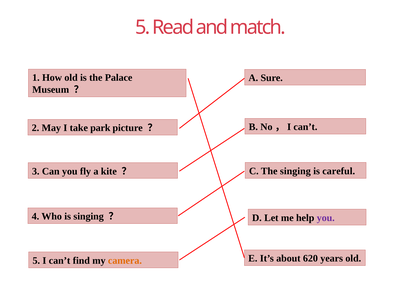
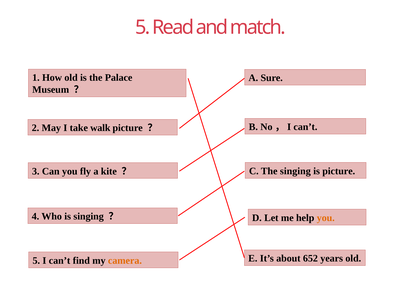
park: park -> walk (100, 128)
is careful: careful -> picture (339, 171)
you colour: purple -> orange (326, 218)
620: 620 -> 652 (310, 258)
